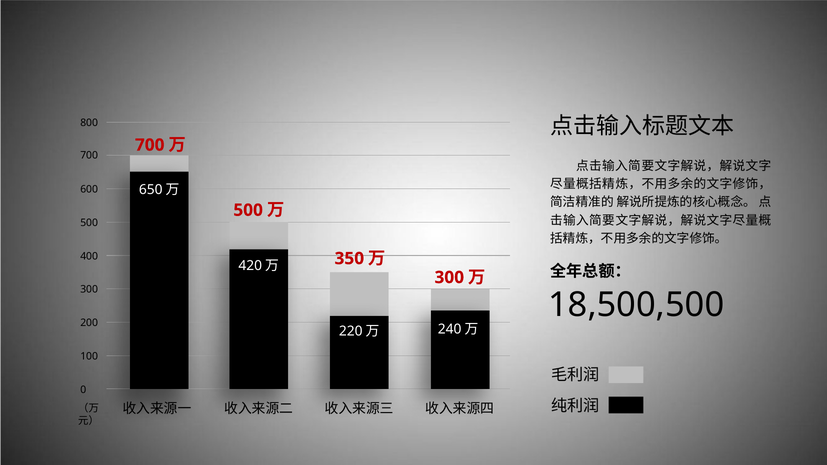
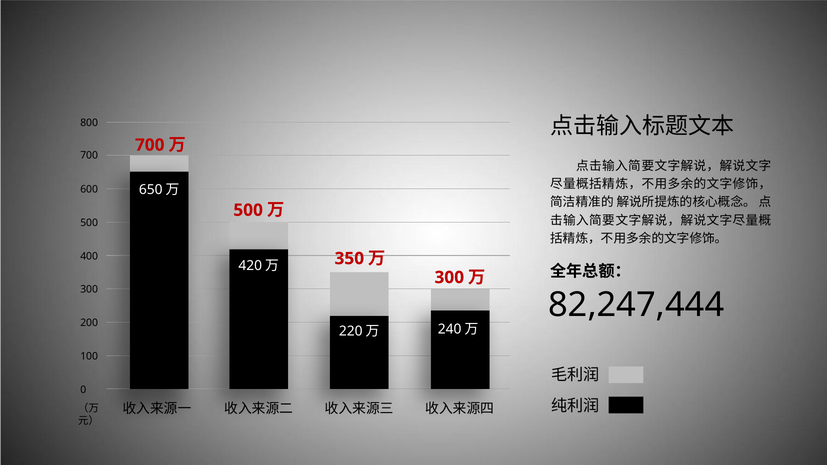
18,500,500: 18,500,500 -> 82,247,444 (636, 305)
